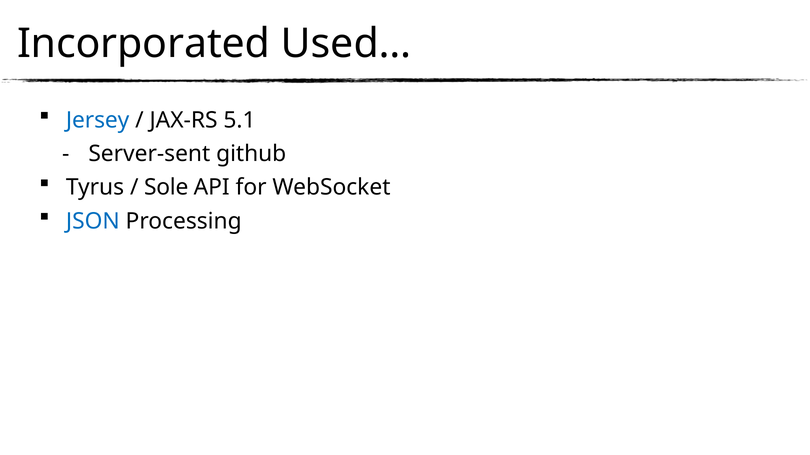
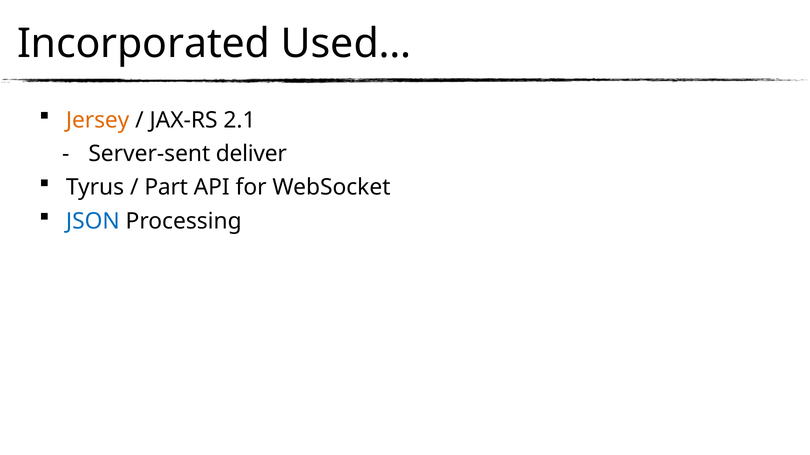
Jersey colour: blue -> orange (98, 120)
5.1: 5.1 -> 2.1 (240, 120)
github: github -> deliver (251, 154)
Sole: Sole -> Part (166, 188)
